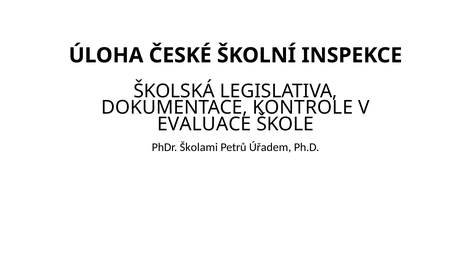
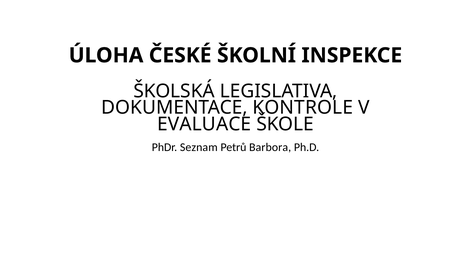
Školami: Školami -> Seznam (199, 147)
Úřadem: Úřadem -> Barbora (270, 147)
